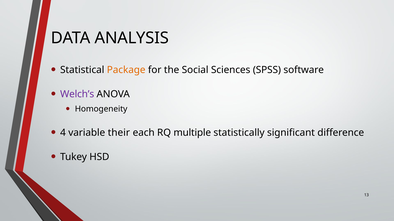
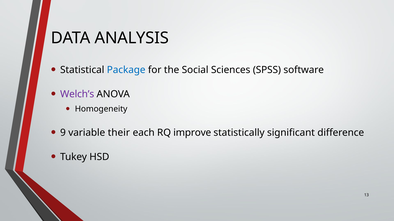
Package colour: orange -> blue (126, 70)
4: 4 -> 9 (63, 133)
multiple: multiple -> improve (192, 133)
